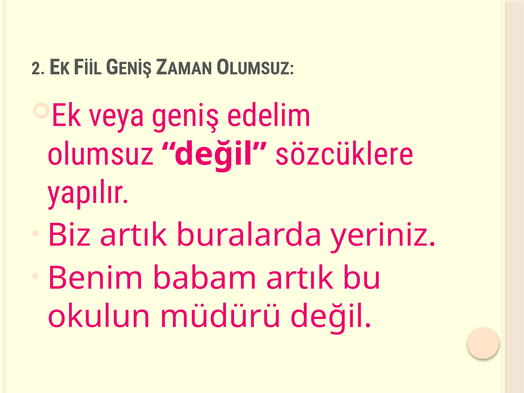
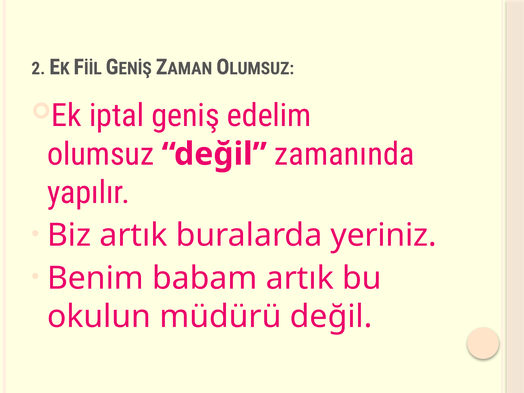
veya: veya -> iptal (117, 116)
sözcüklere: sözcüklere -> zamanında (344, 154)
